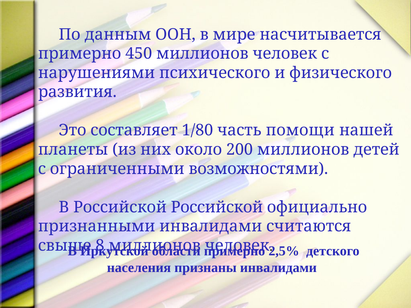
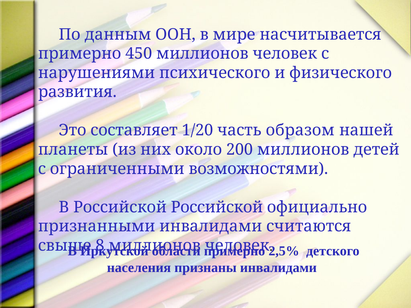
1/80: 1/80 -> 1/20 (197, 130)
помощи: помощи -> образом (300, 130)
